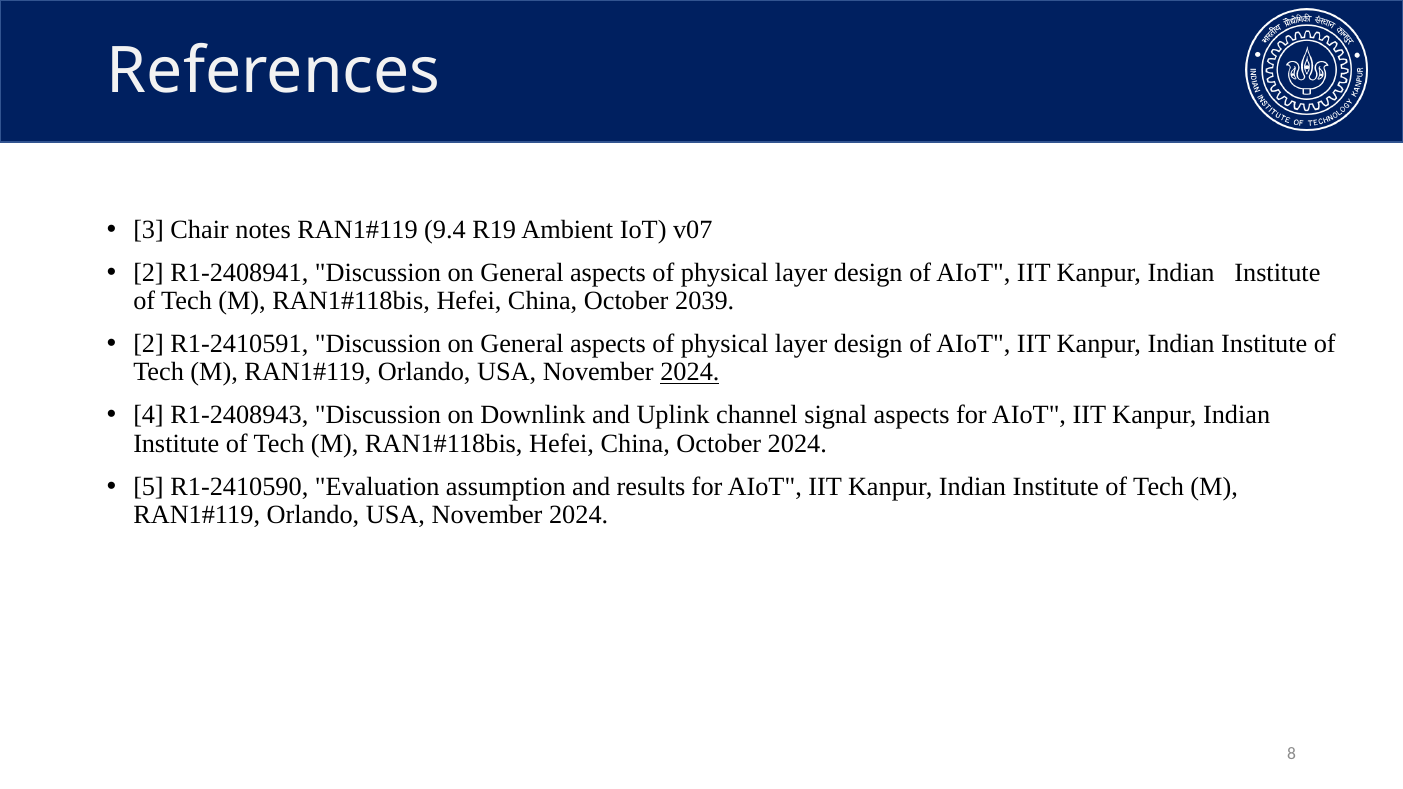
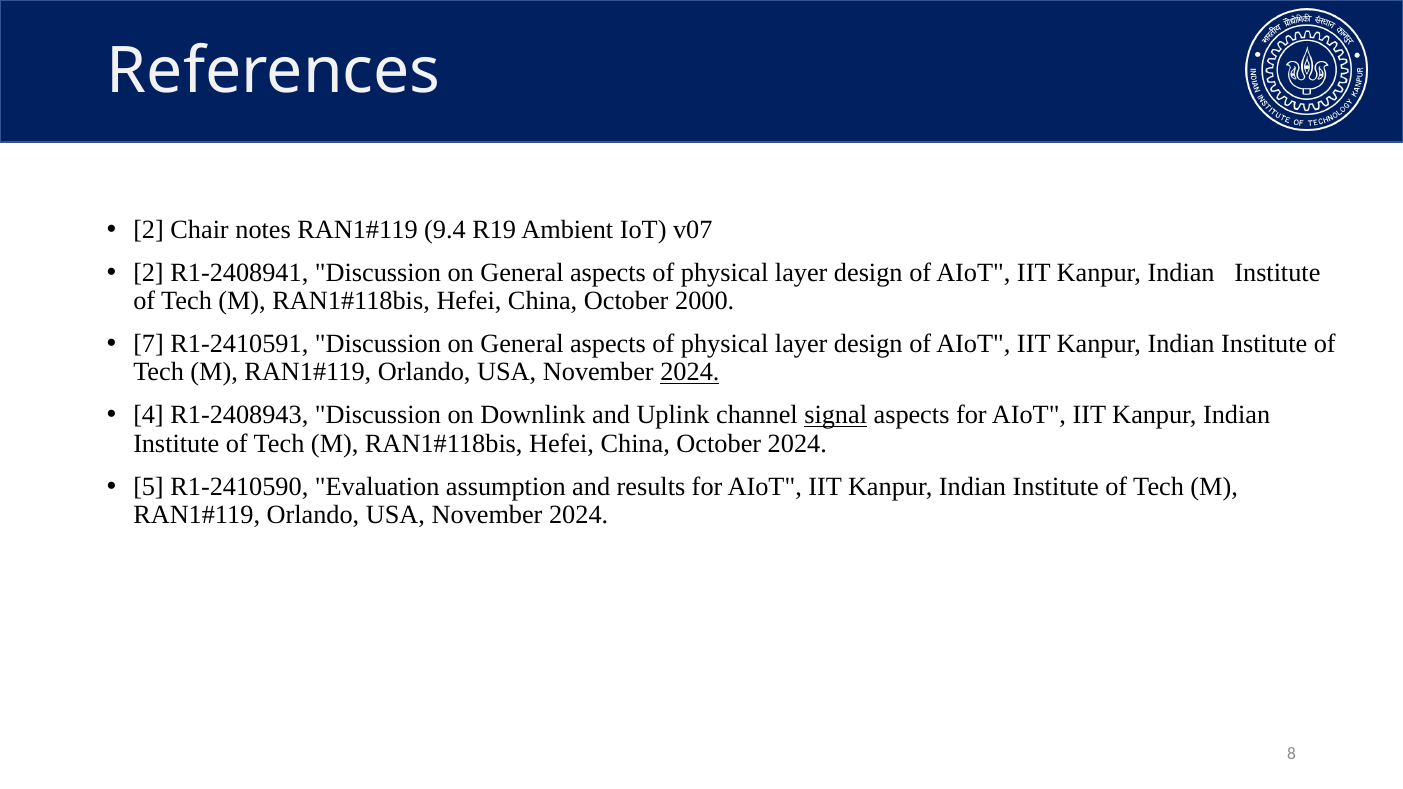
3: 3 -> 2 (149, 229)
2039: 2039 -> 2000 (705, 301)
2: 2 -> 7 (149, 344)
signal underline: none -> present (836, 415)
